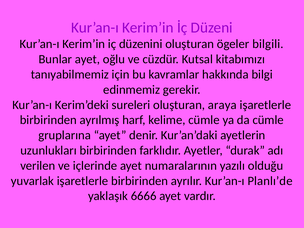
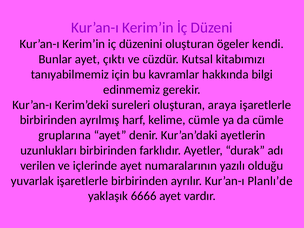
bilgili: bilgili -> kendi (268, 44)
oğlu: oğlu -> çıktı (114, 59)
